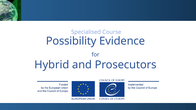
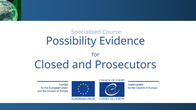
Hybrid: Hybrid -> Closed (52, 65)
